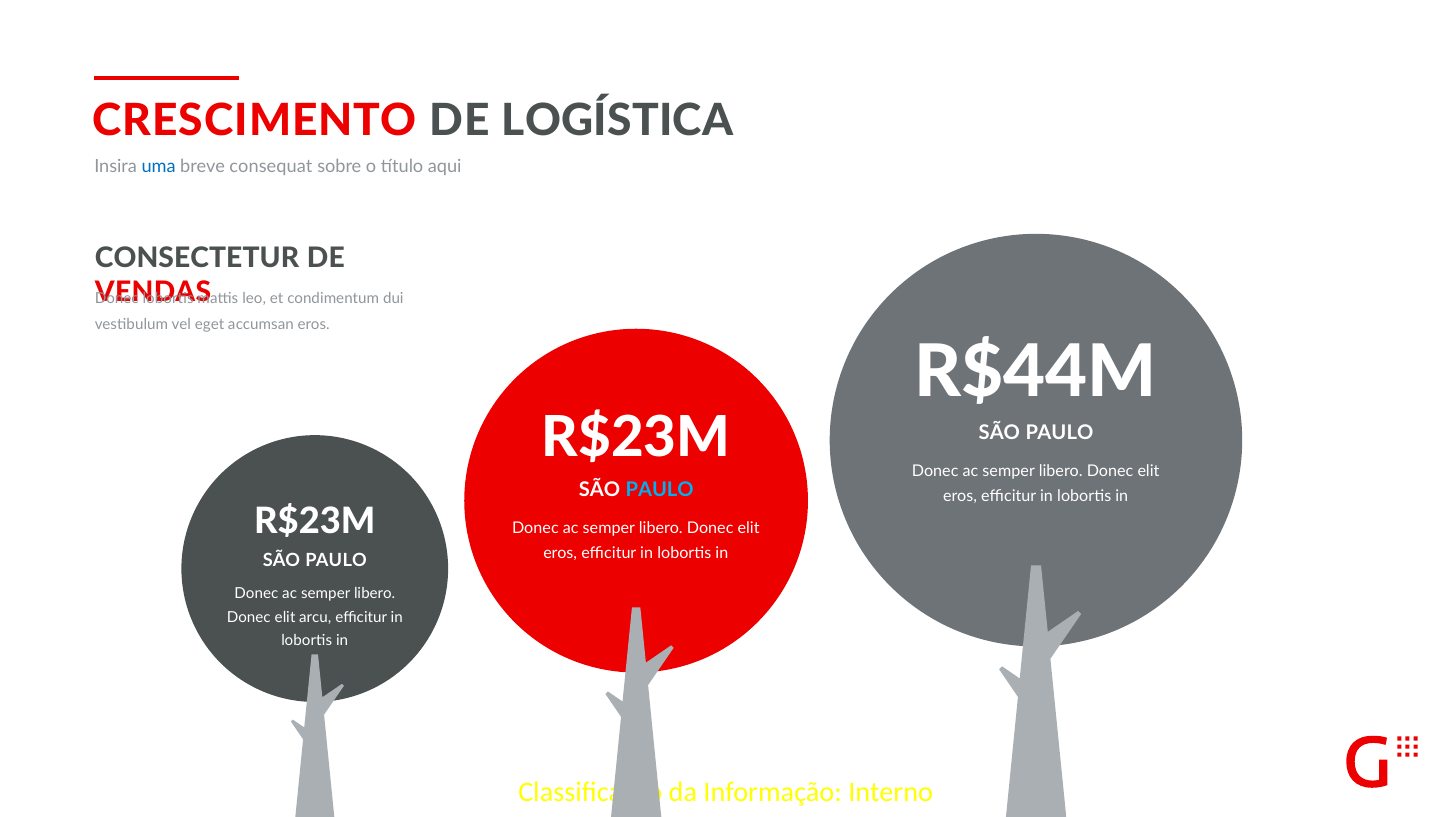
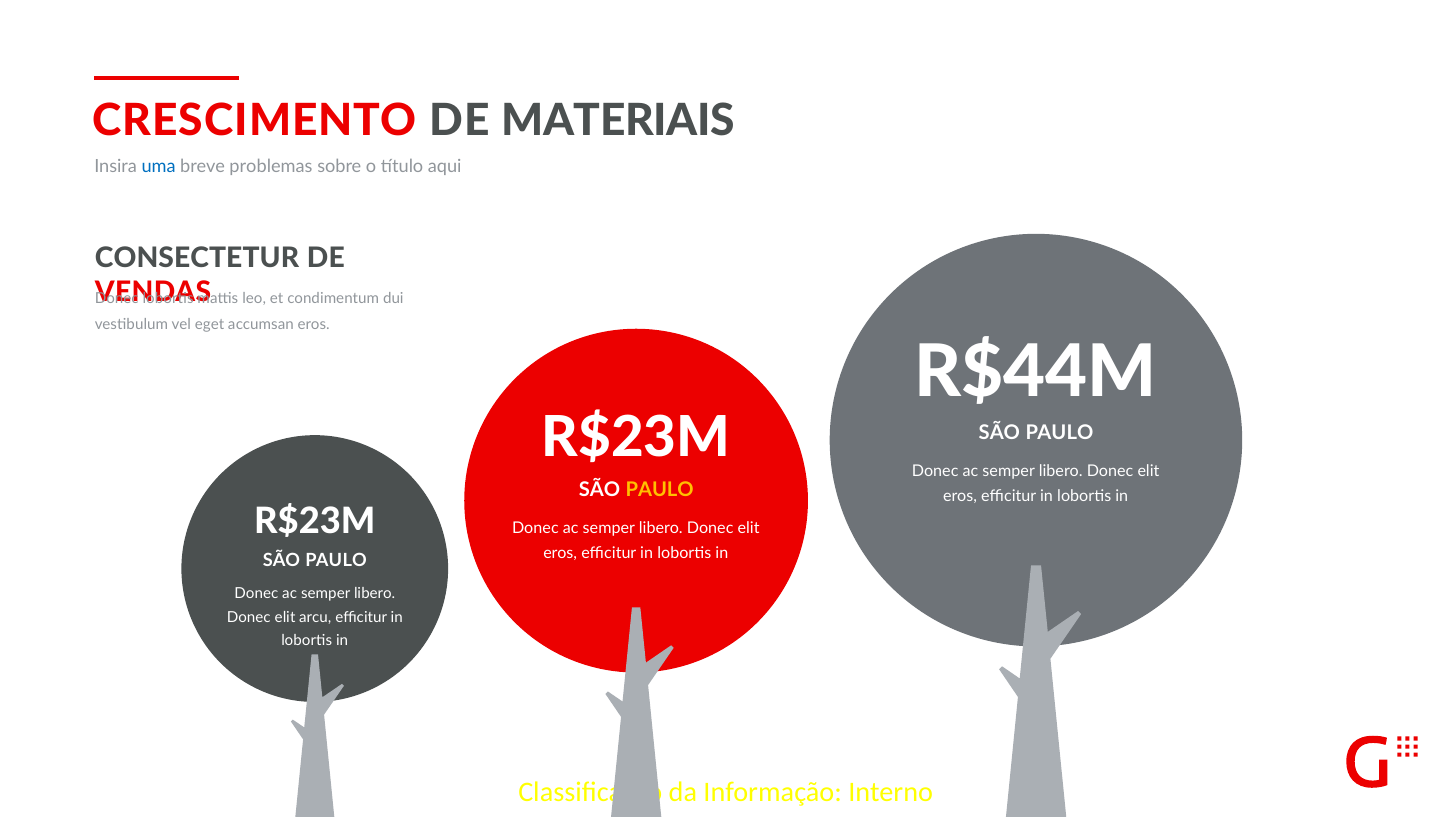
LOGÍSTICA: LOGÍSTICA -> MATERIAIS (618, 121)
consequat: consequat -> problemas (271, 167)
PAULO colour: light blue -> yellow (660, 490)
